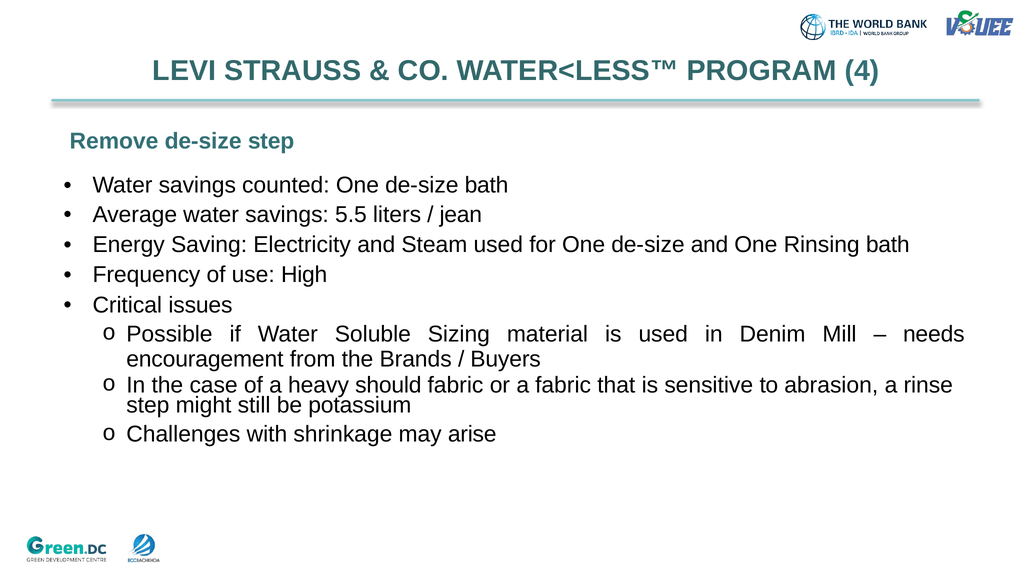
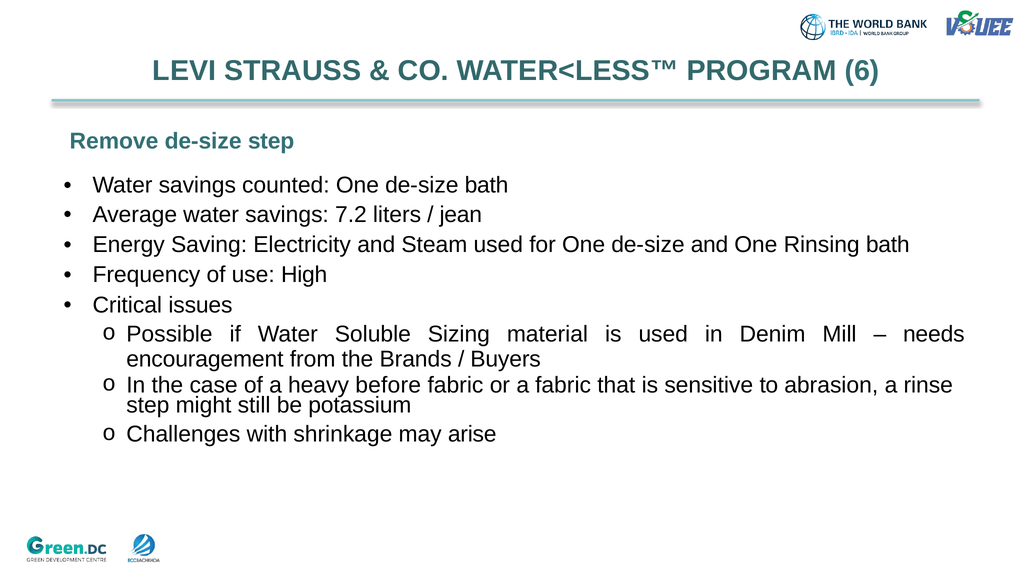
4: 4 -> 6 (862, 71)
5.5: 5.5 -> 7.2 (351, 214)
should: should -> before (388, 385)
